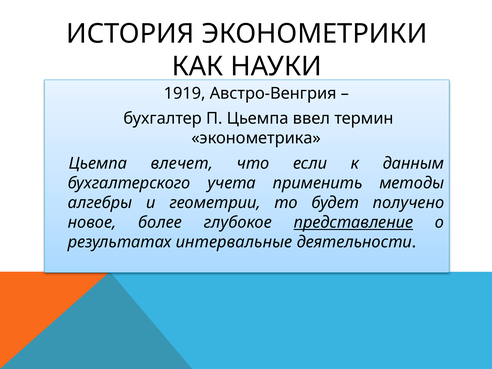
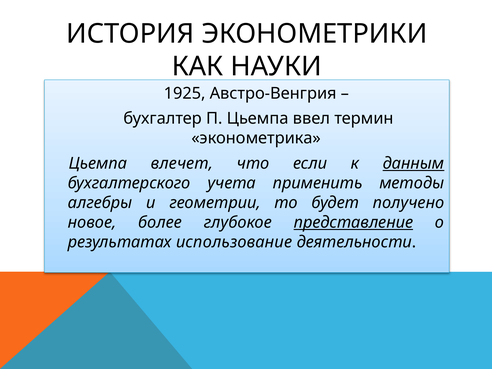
1919: 1919 -> 1925 (185, 93)
данным underline: none -> present (414, 163)
интервальные: интервальные -> использование (234, 242)
